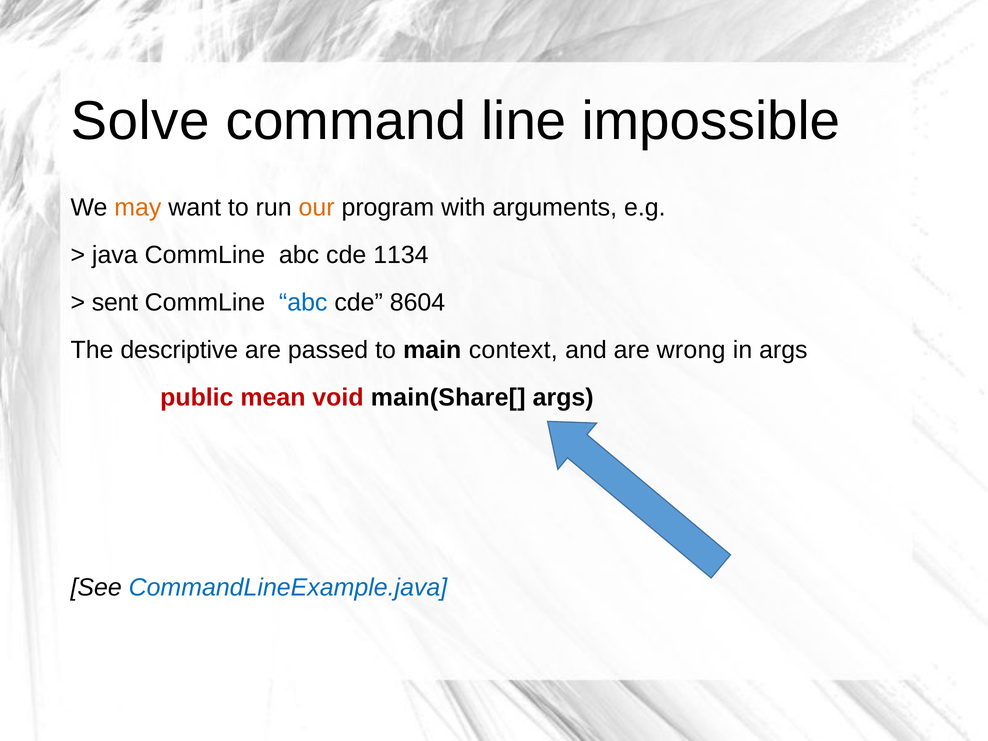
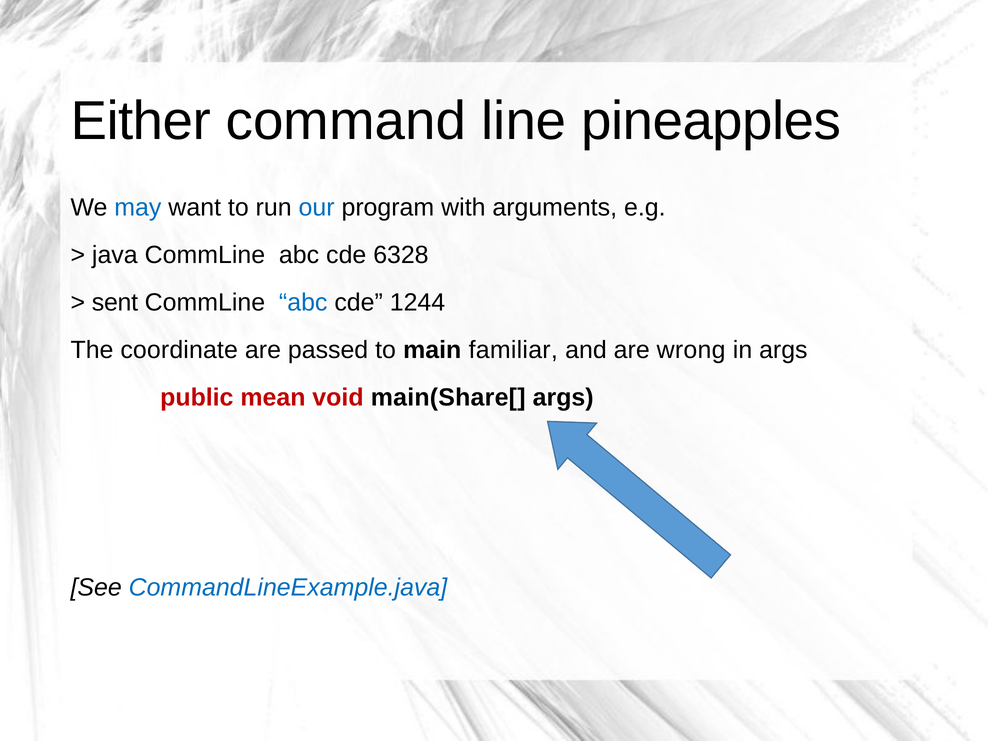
Solve: Solve -> Either (141, 121)
impossible: impossible -> pineapples (711, 121)
may colour: orange -> blue (138, 208)
our colour: orange -> blue (317, 208)
1134: 1134 -> 6328 (401, 255)
8604: 8604 -> 1244 (417, 303)
descriptive: descriptive -> coordinate (179, 350)
context: context -> familiar (513, 350)
